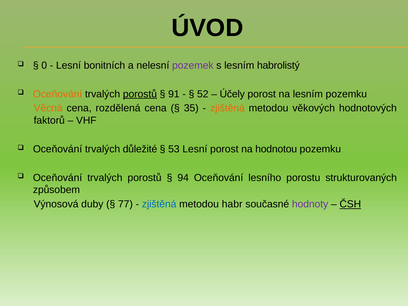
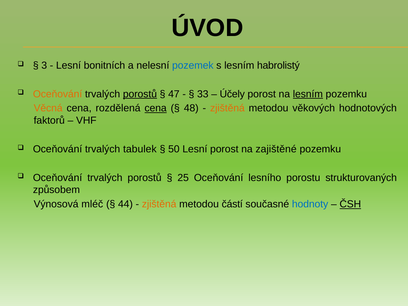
0: 0 -> 3 (44, 65)
pozemek colour: purple -> blue (193, 65)
91: 91 -> 47 (174, 94)
52: 52 -> 33 (203, 94)
lesním underline: none -> present (308, 94)
cena underline: none -> present (156, 108)
35: 35 -> 48 (191, 108)
důležité: důležité -> tabulek (140, 149)
53: 53 -> 50 (174, 149)
hodnotou: hodnotou -> zajištěné (276, 149)
94: 94 -> 25 (183, 178)
duby: duby -> mléč (92, 204)
77: 77 -> 44 (125, 204)
zjištěná colour: blue -> orange (159, 204)
habr: habr -> částí (232, 204)
hodnoty colour: purple -> blue (310, 204)
